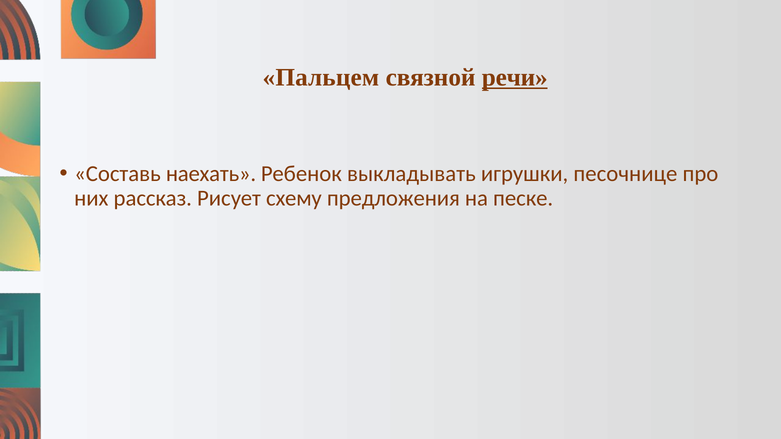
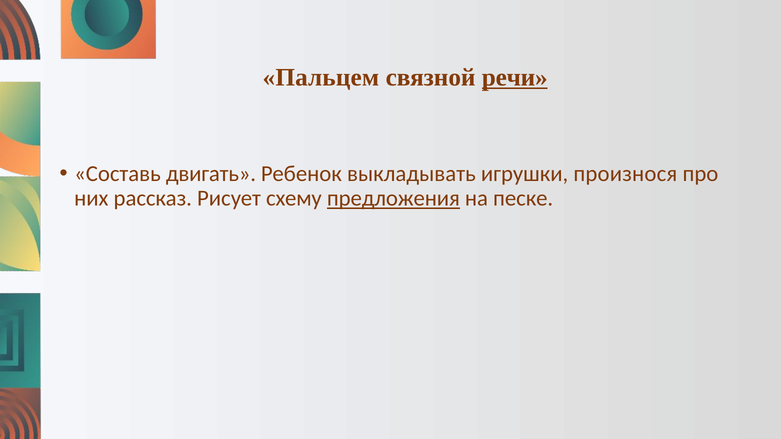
наехать: наехать -> двигать (211, 174)
песочнице: песочнице -> произнося (625, 174)
предложения underline: none -> present (393, 198)
